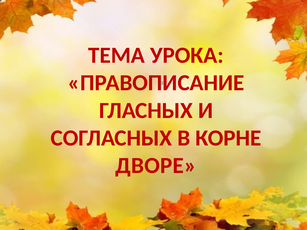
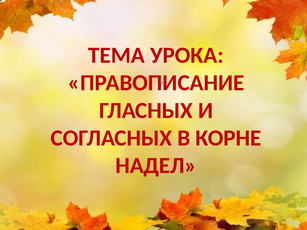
ДВОРЕ: ДВОРЕ -> НАДЕЛ (156, 166)
